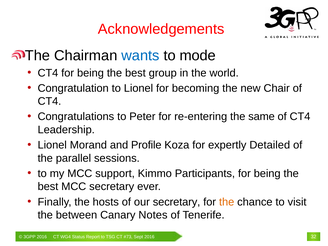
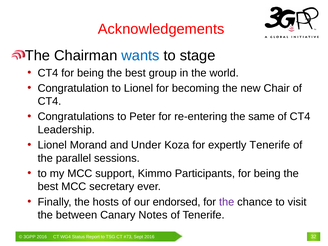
mode: mode -> stage (198, 56)
Profile: Profile -> Under (146, 145)
expertly Detailed: Detailed -> Tenerife (270, 145)
our secretary: secretary -> endorsed (177, 202)
the colour: orange -> purple (227, 202)
